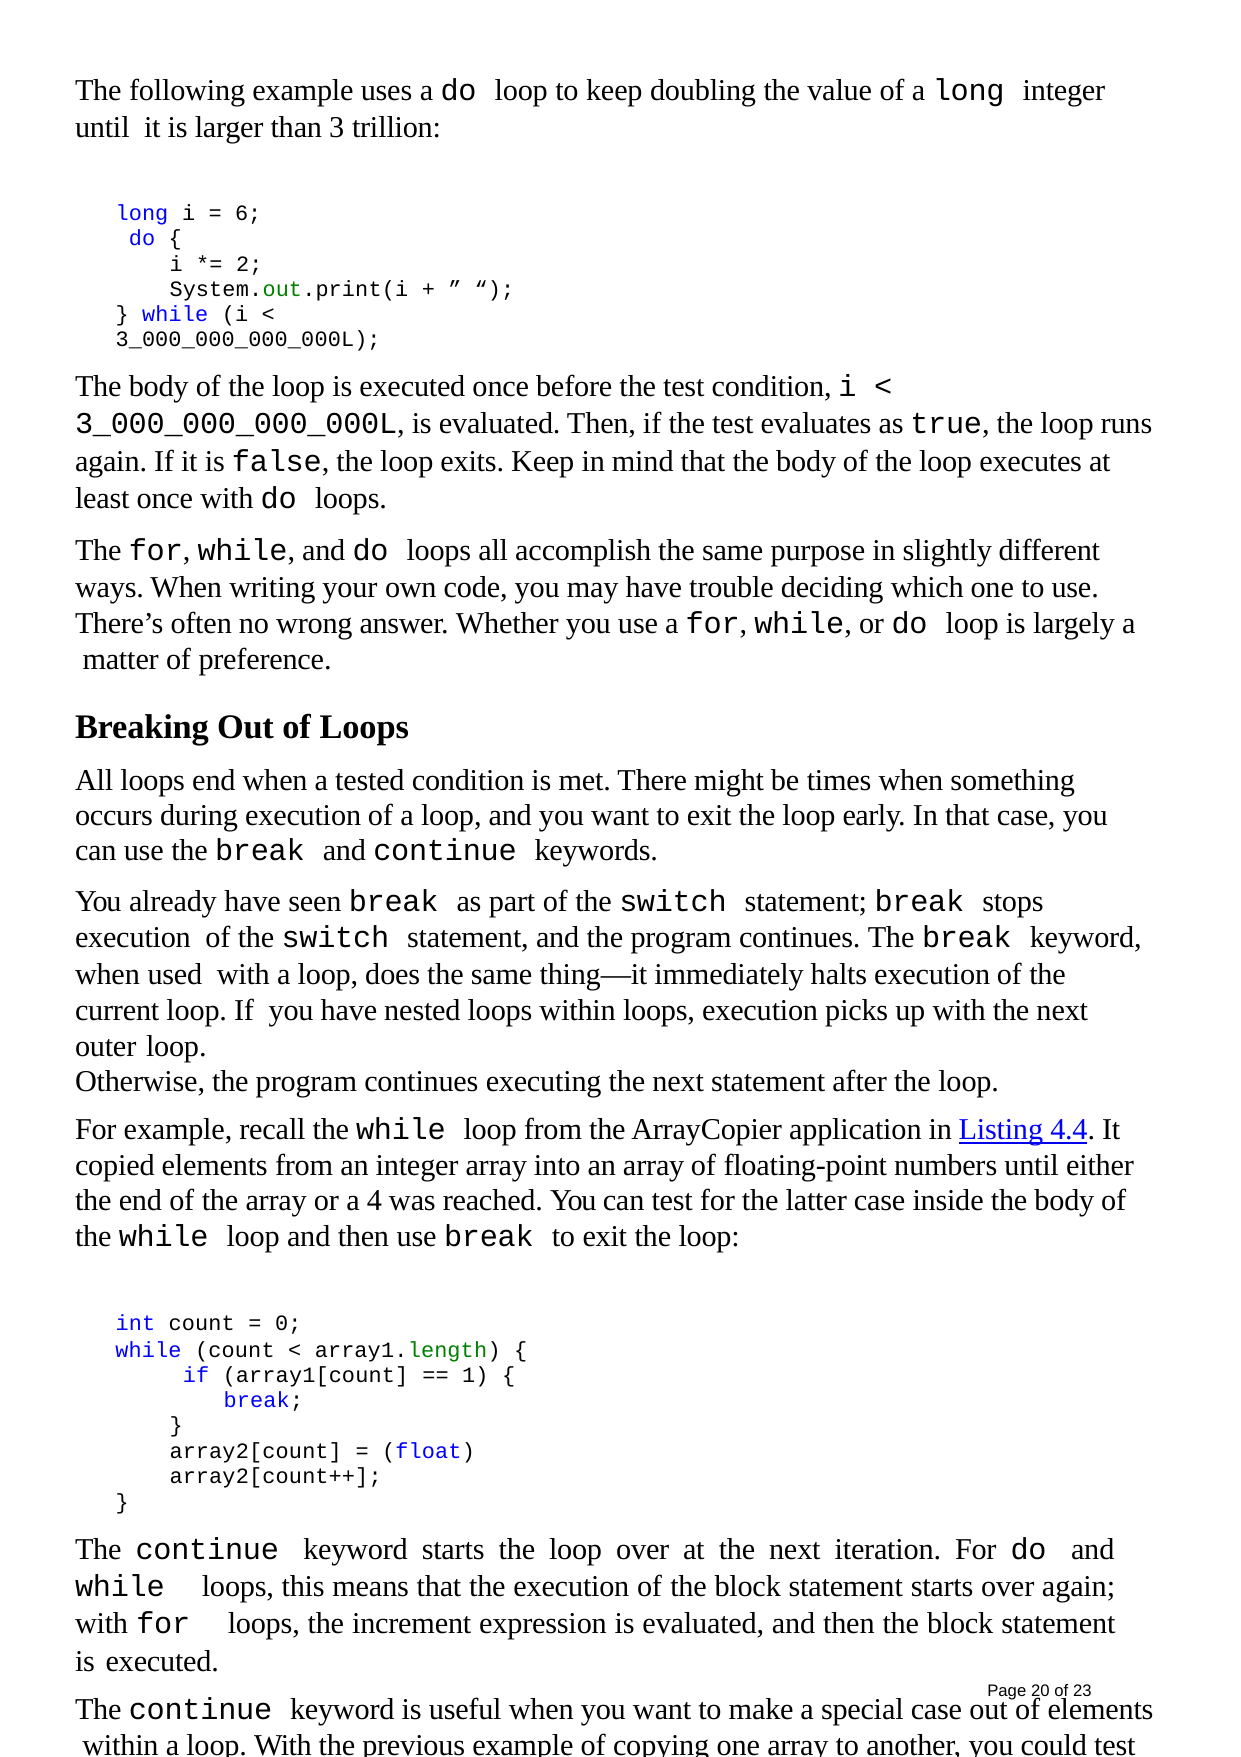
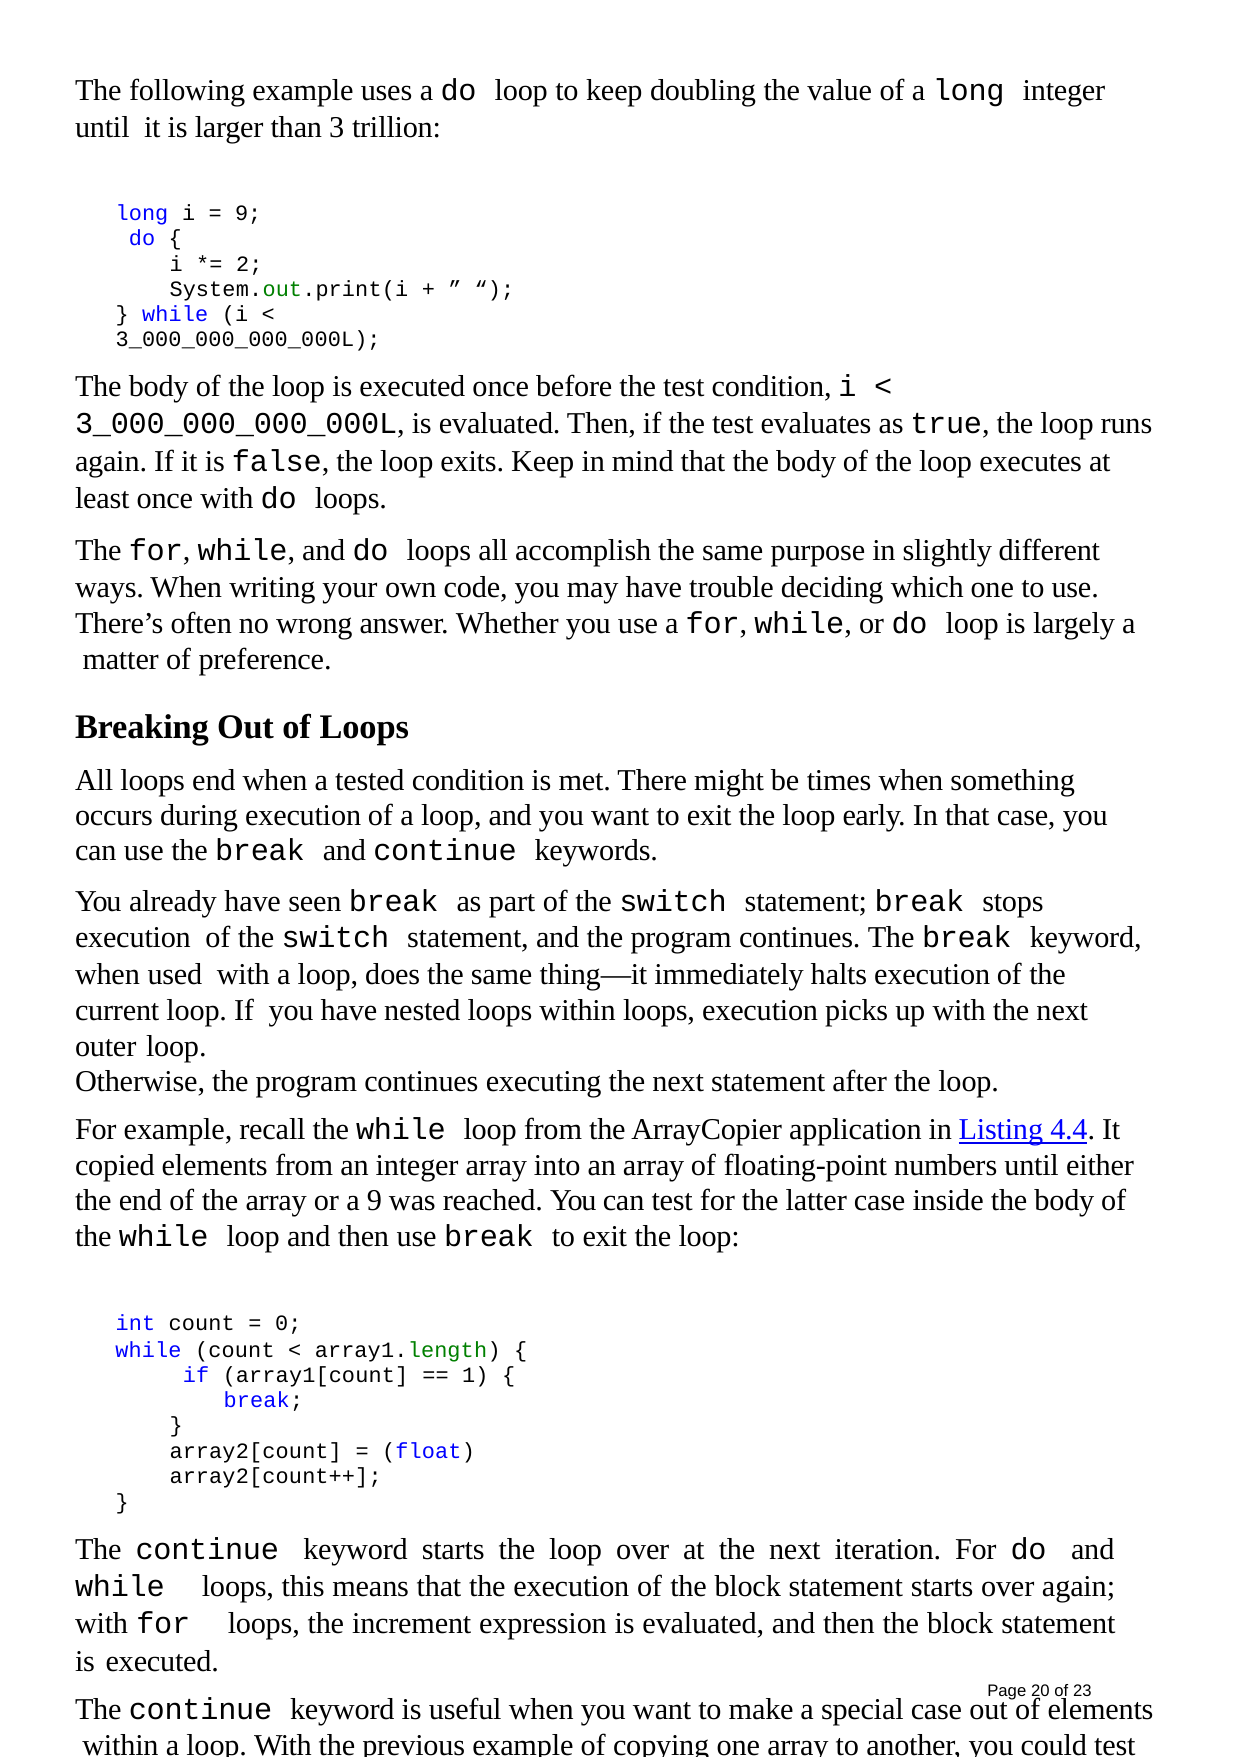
6: 6 -> 9 (248, 213)
a 4: 4 -> 9 (374, 1200)
